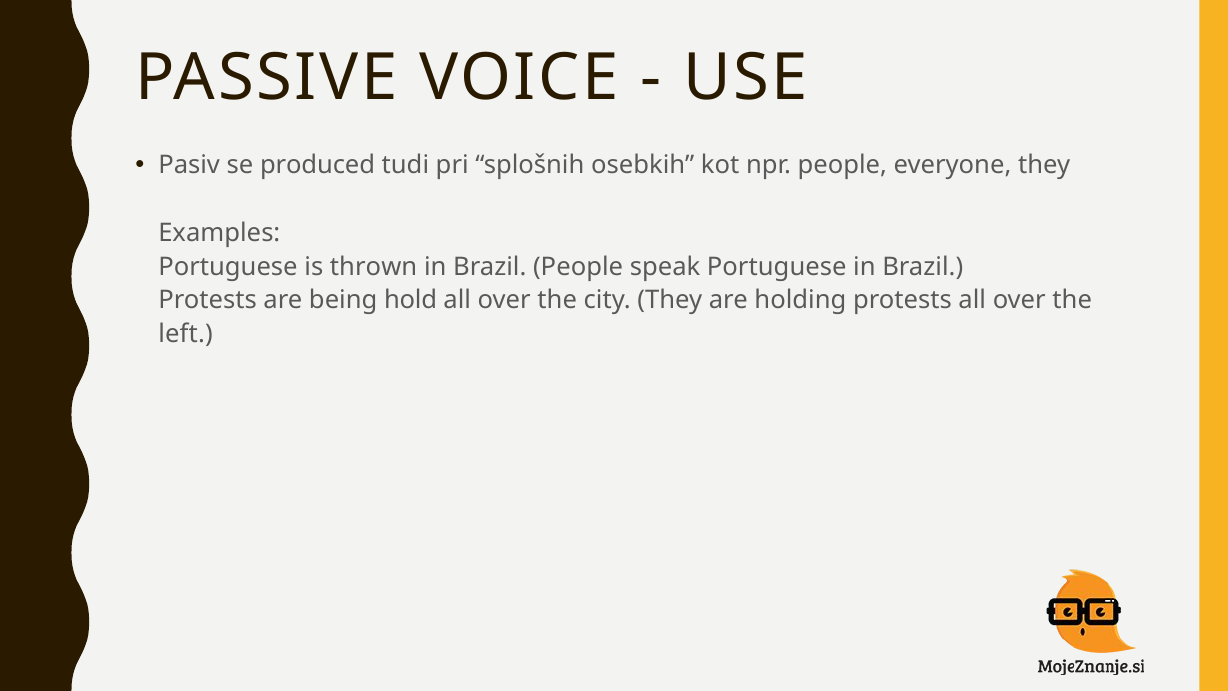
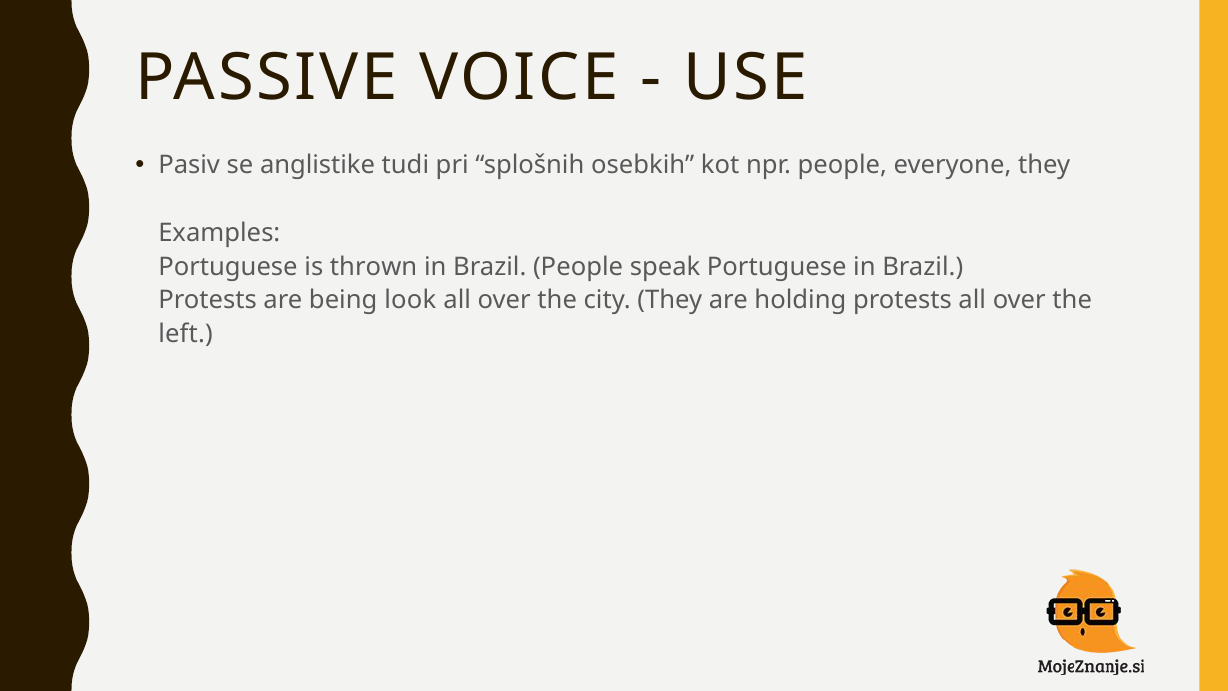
produced: produced -> anglistike (317, 165)
hold: hold -> look (410, 300)
